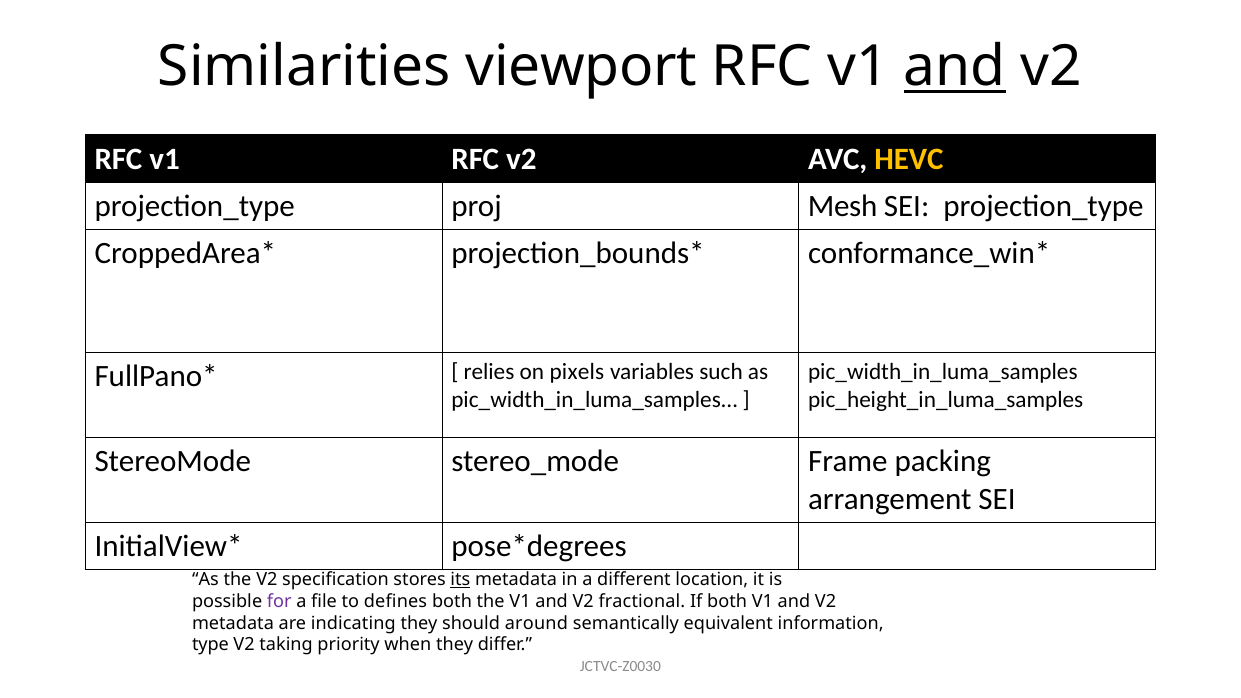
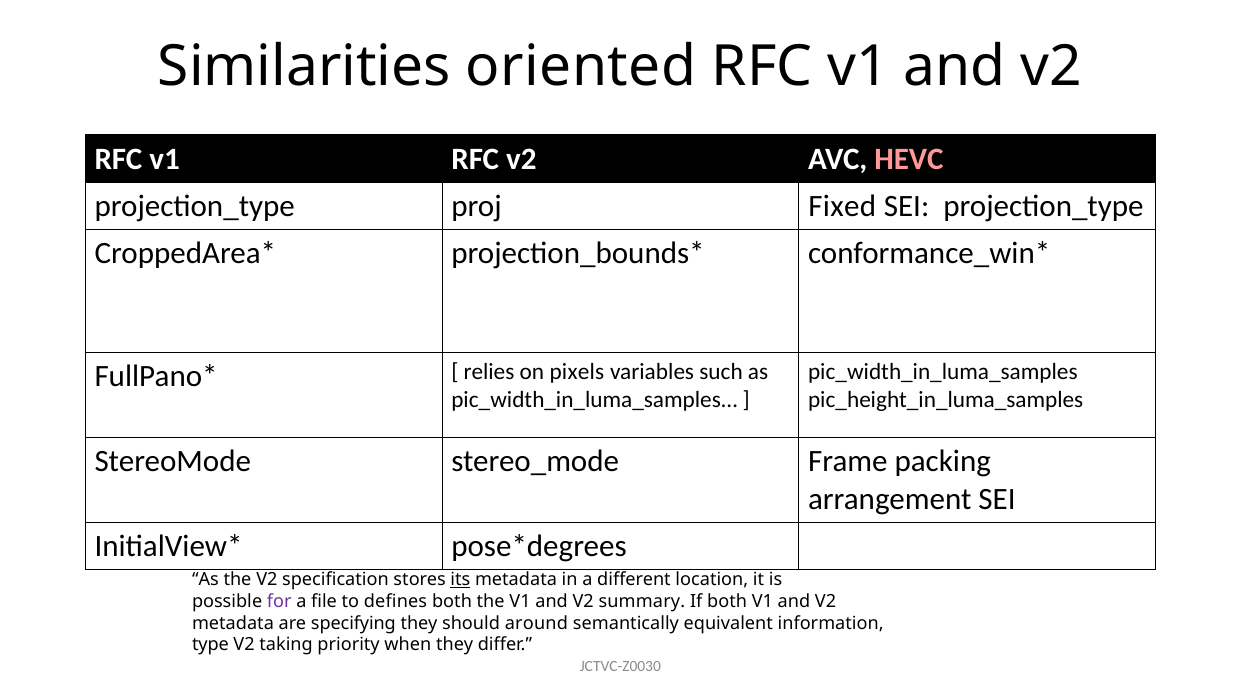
viewport: viewport -> oriented (581, 67)
and underline: present -> none (955, 67)
HEVC colour: yellow -> pink (909, 159)
Mesh: Mesh -> Fixed (842, 206)
fractional: fractional -> summary (642, 601)
indicating: indicating -> specifying (353, 623)
